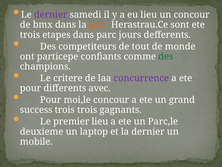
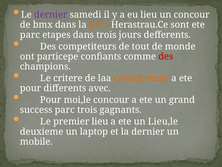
trois: trois -> parc (30, 35)
dans parc: parc -> trois (106, 35)
des colour: green -> red (166, 56)
concurrence colour: purple -> orange (141, 78)
success trois: trois -> parc (65, 110)
Parc,le: Parc,le -> Lieu,le (163, 121)
